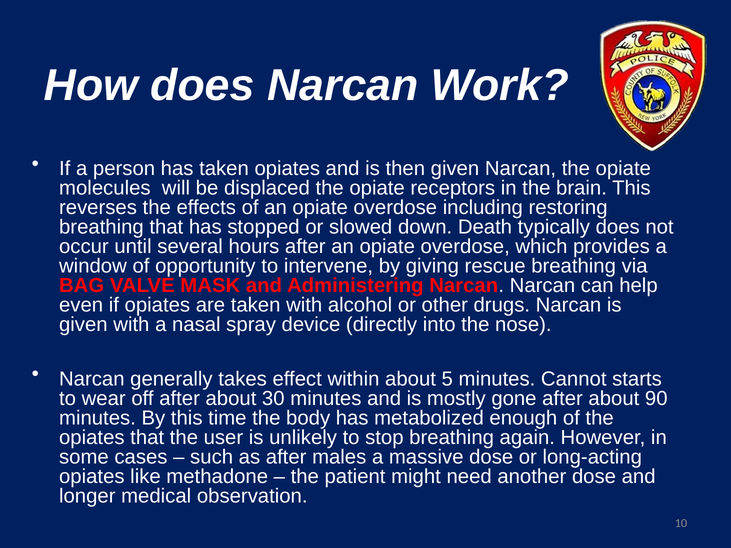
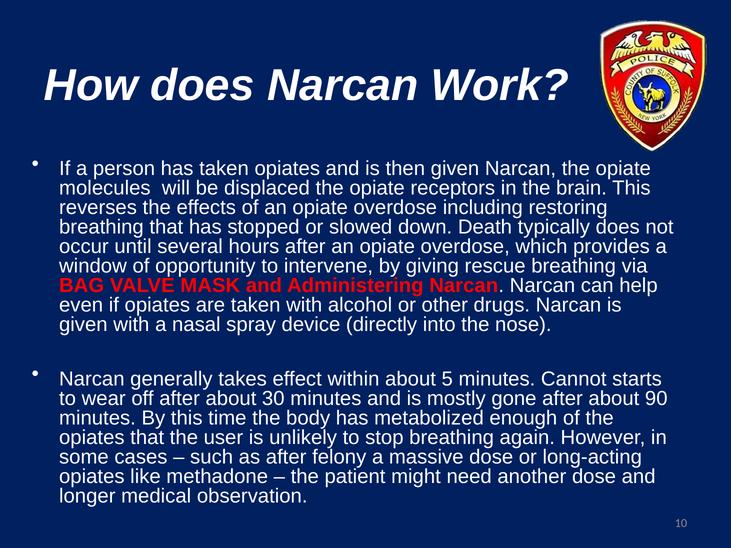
males: males -> felony (339, 457)
